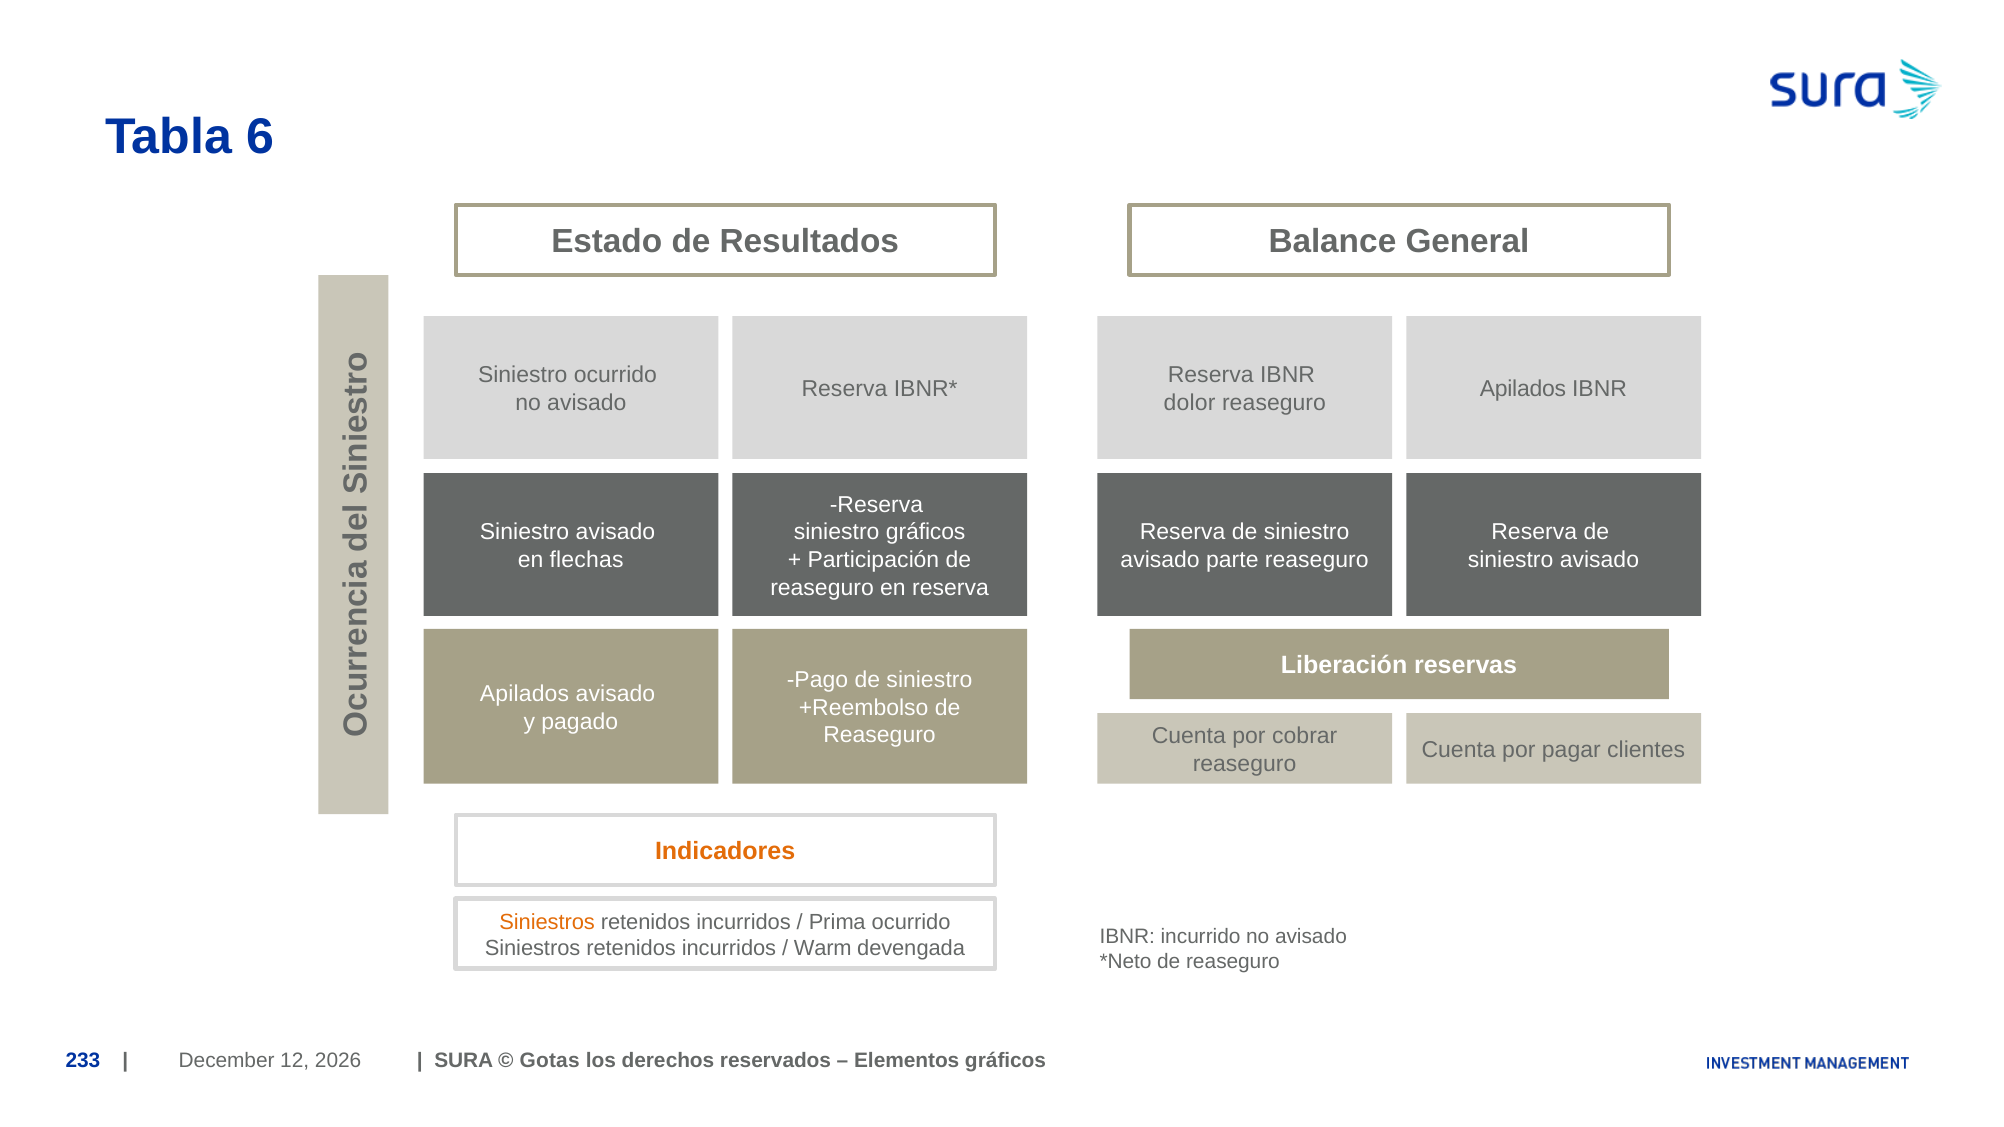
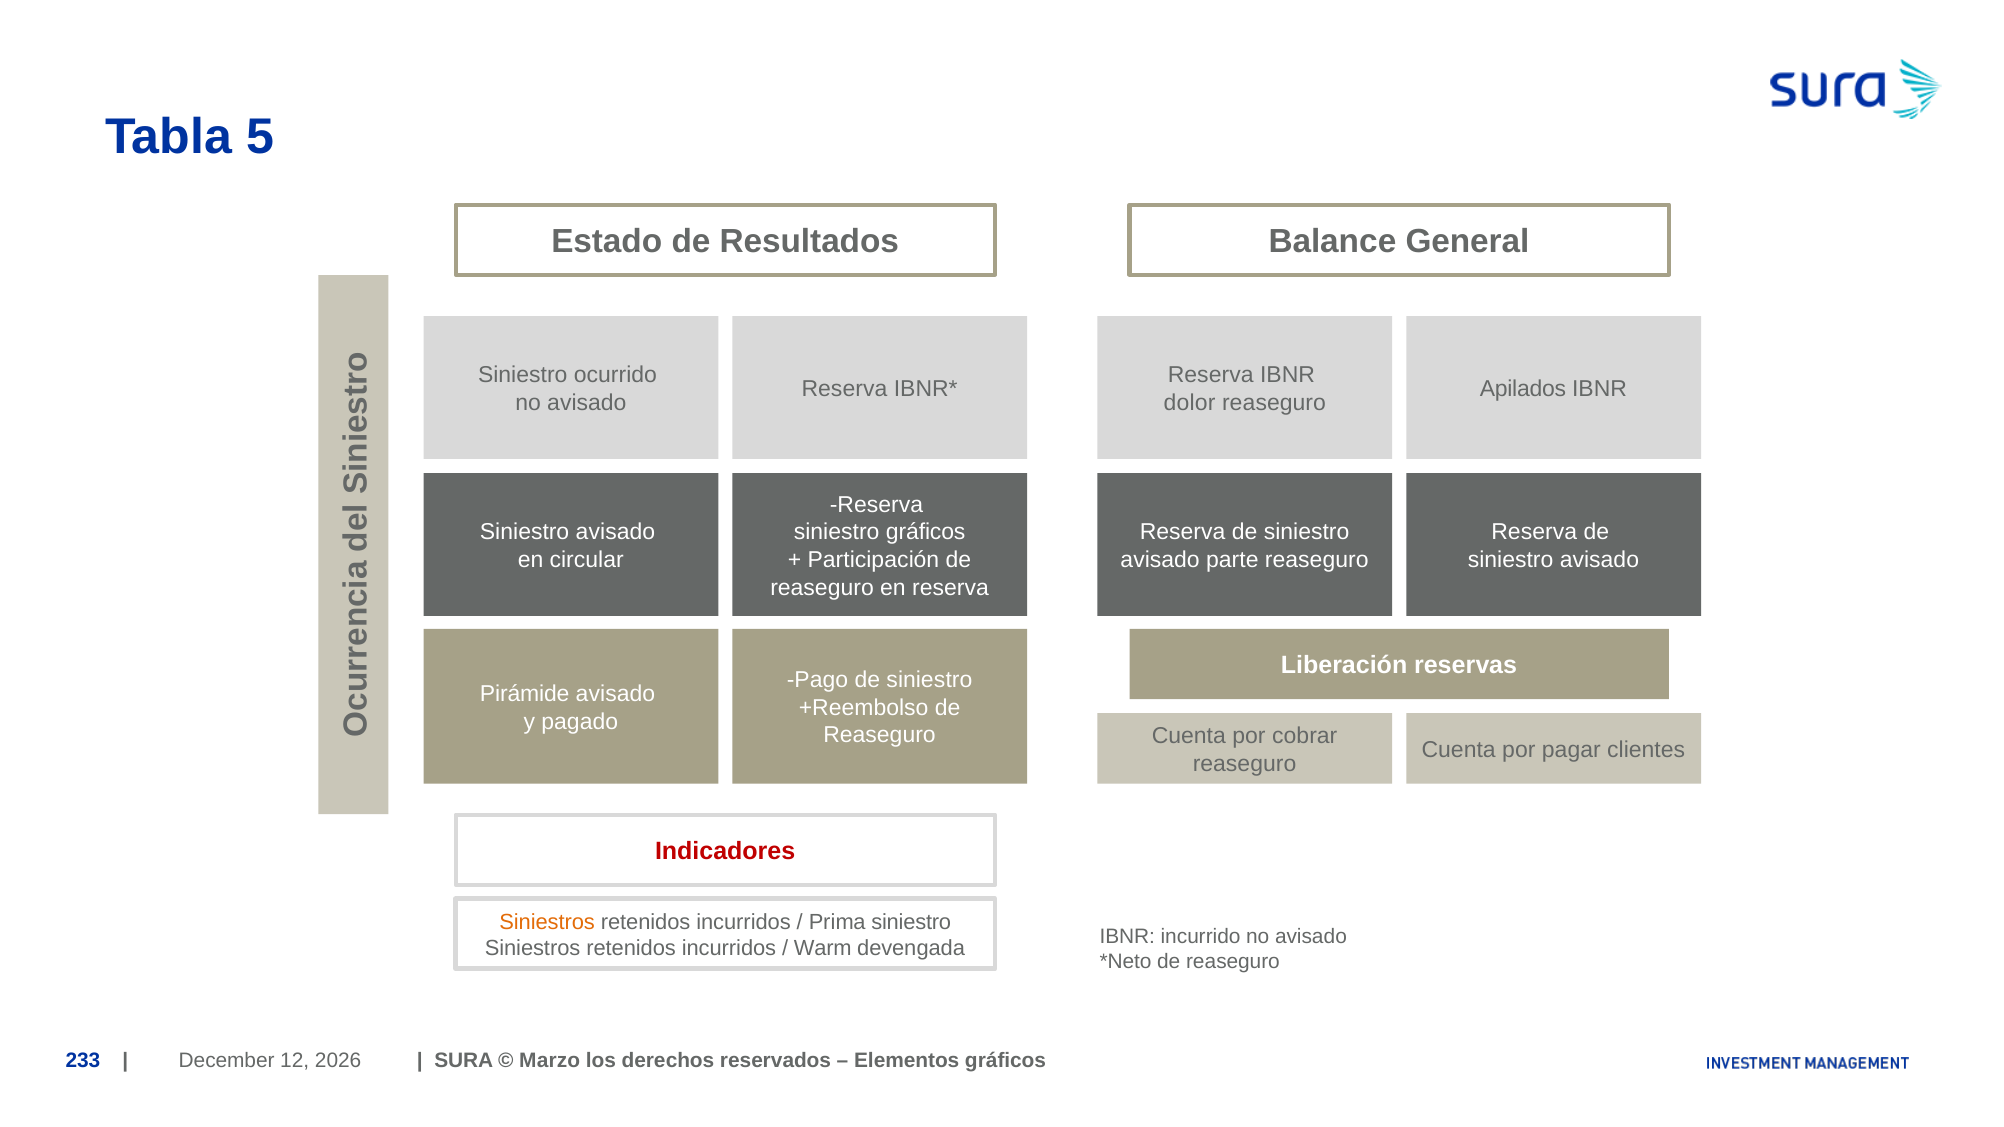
6: 6 -> 5 (260, 137)
flechas: flechas -> circular (587, 560)
Apilados: Apilados -> Pirámide (525, 694)
Indicadores colour: orange -> red (725, 852)
Prima ocurrido: ocurrido -> siniestro (911, 923)
Gotas: Gotas -> Marzo (550, 1061)
